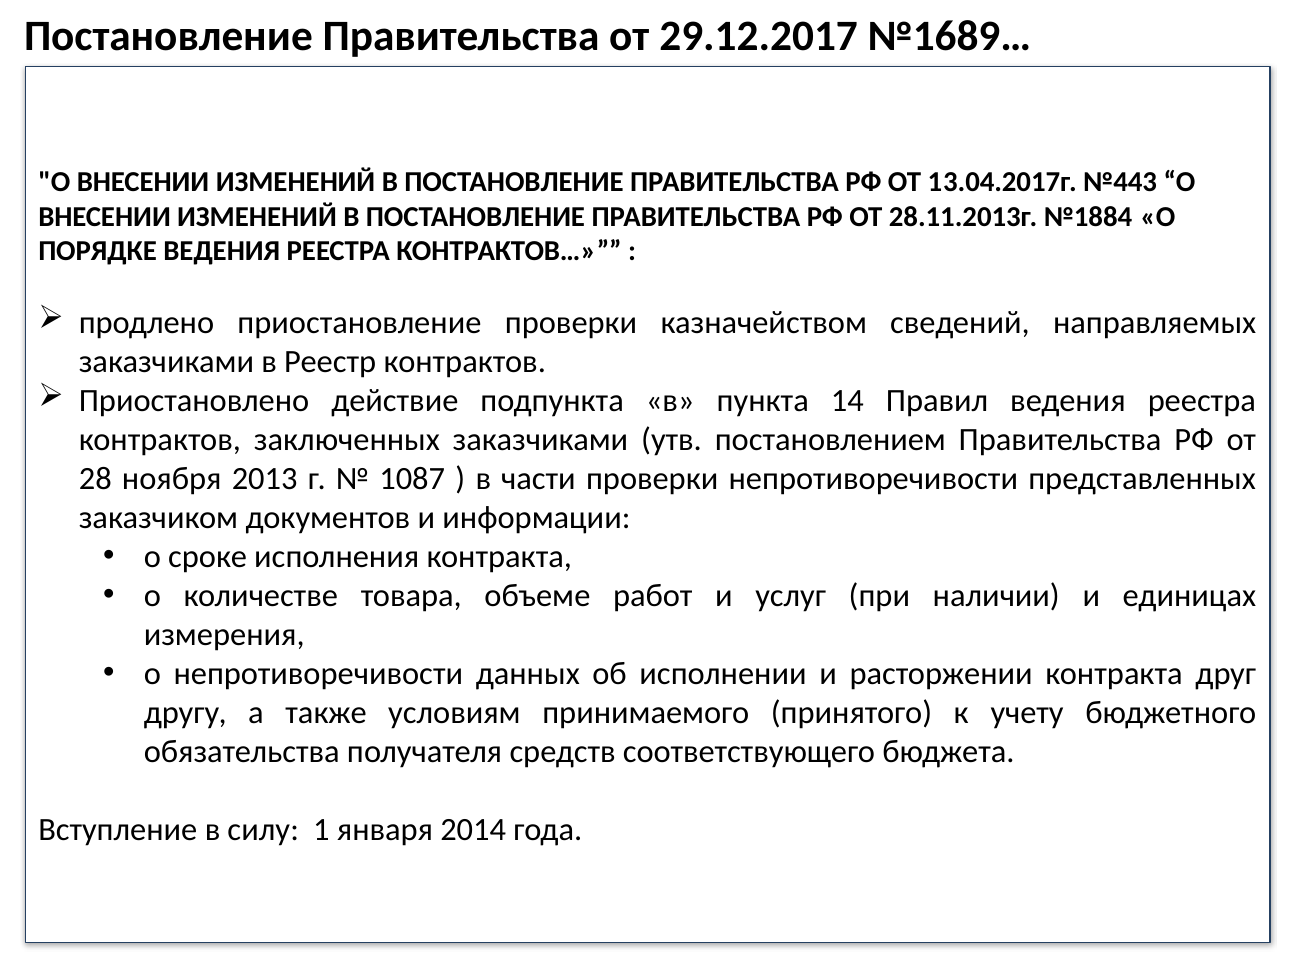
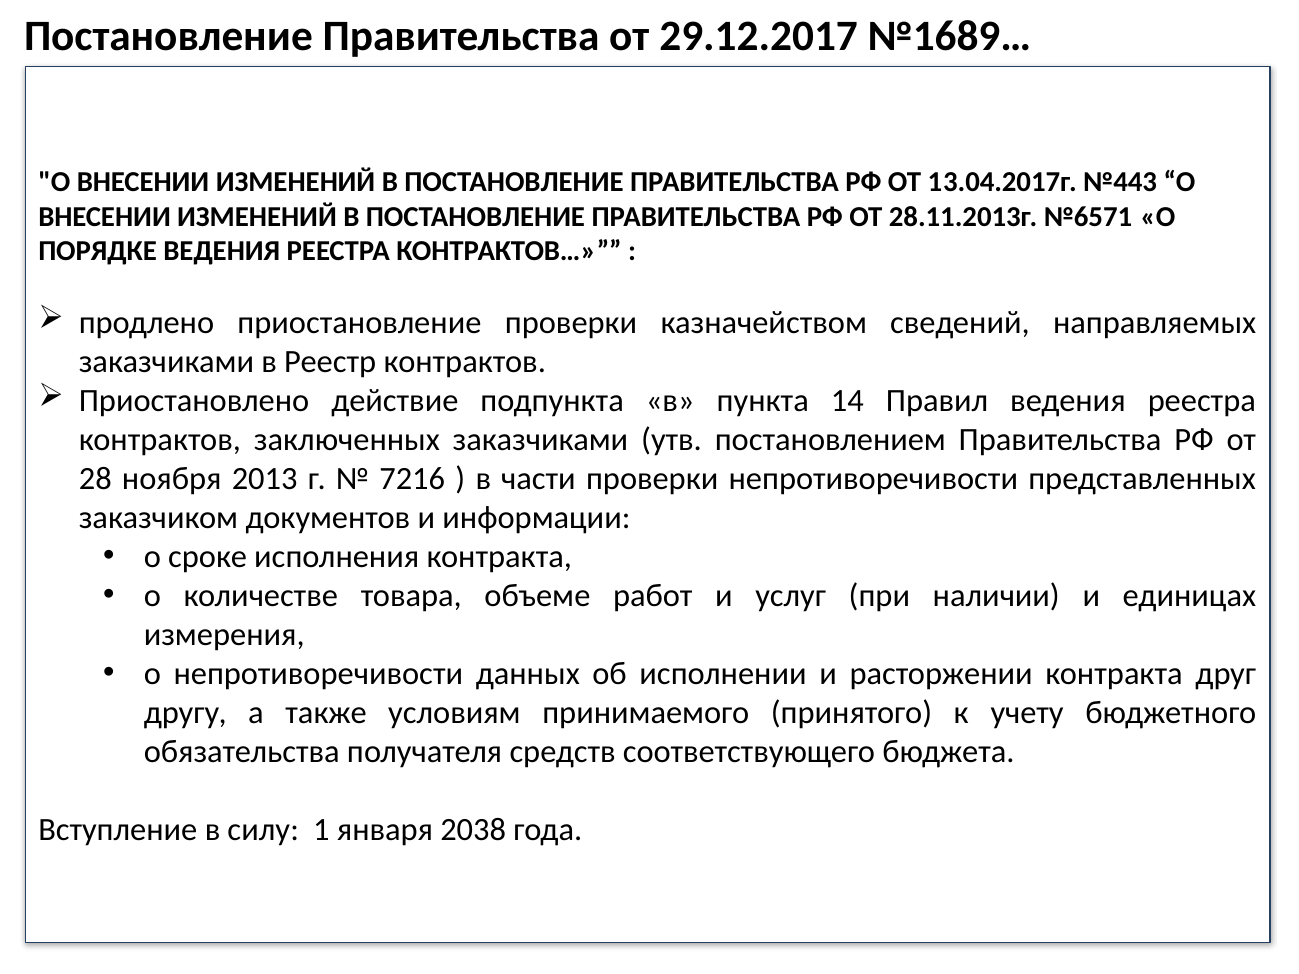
№1884: №1884 -> №6571 (1088, 217)
1087: 1087 -> 7216 (412, 479)
2014: 2014 -> 2038 (473, 830)
